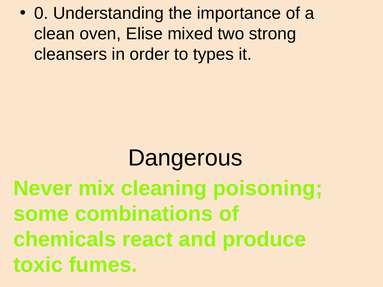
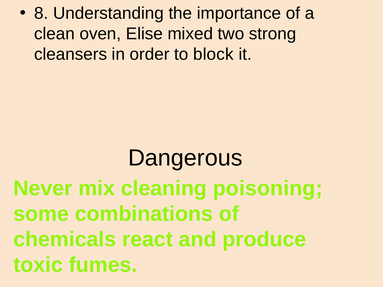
0: 0 -> 8 (41, 13)
types: types -> block (213, 54)
